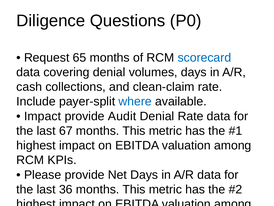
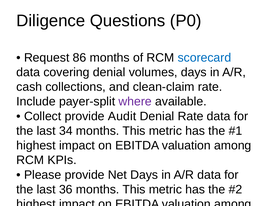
65: 65 -> 86 (80, 57)
where colour: blue -> purple (135, 101)
Impact: Impact -> Collect (43, 116)
67: 67 -> 34 (66, 131)
